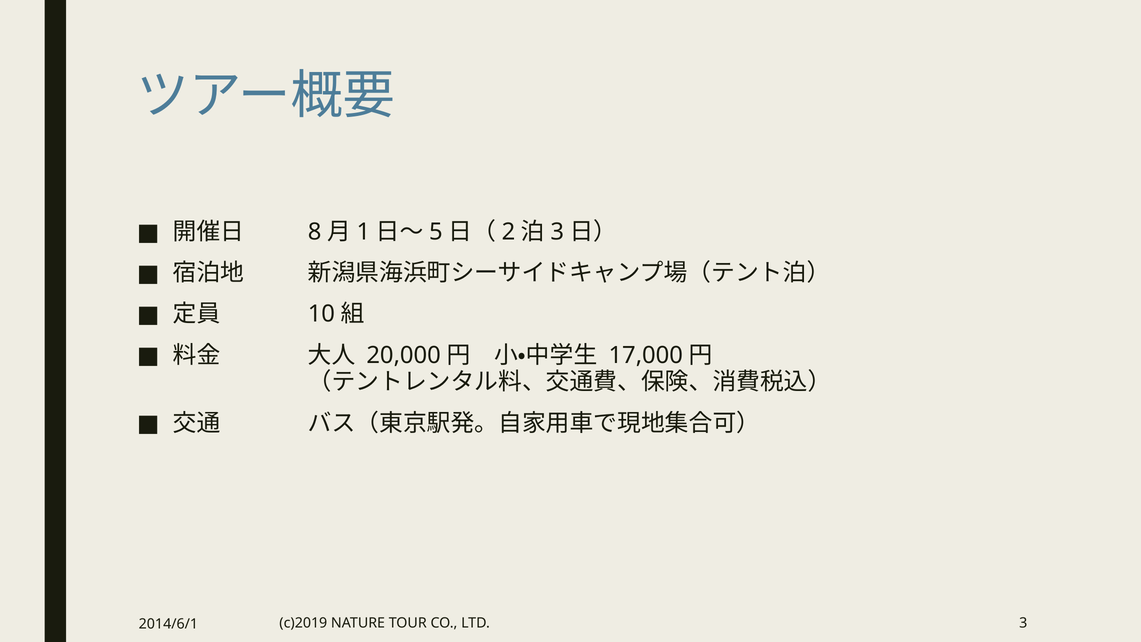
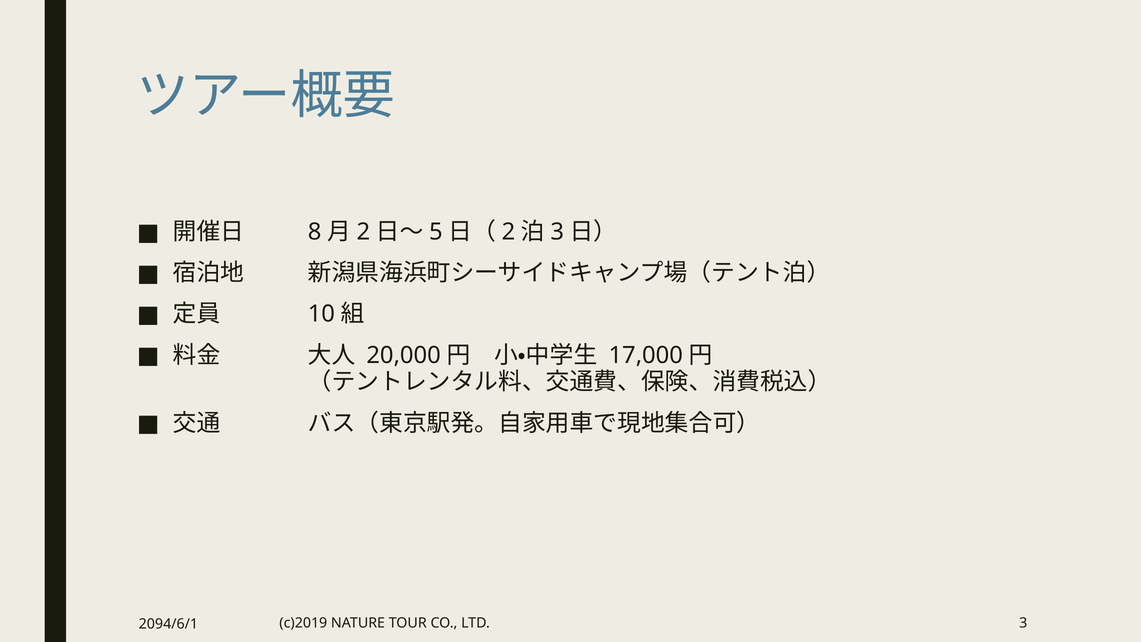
1: 1 -> 2 (363, 232)
2014/6/1: 2014/6/1 -> 2094/6/1 (168, 624)
